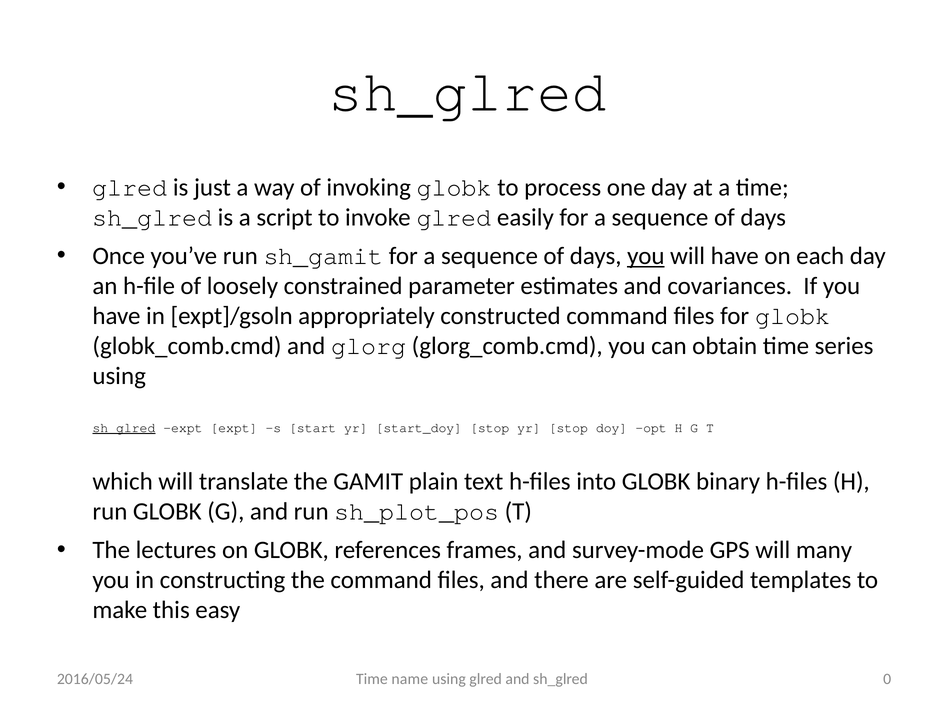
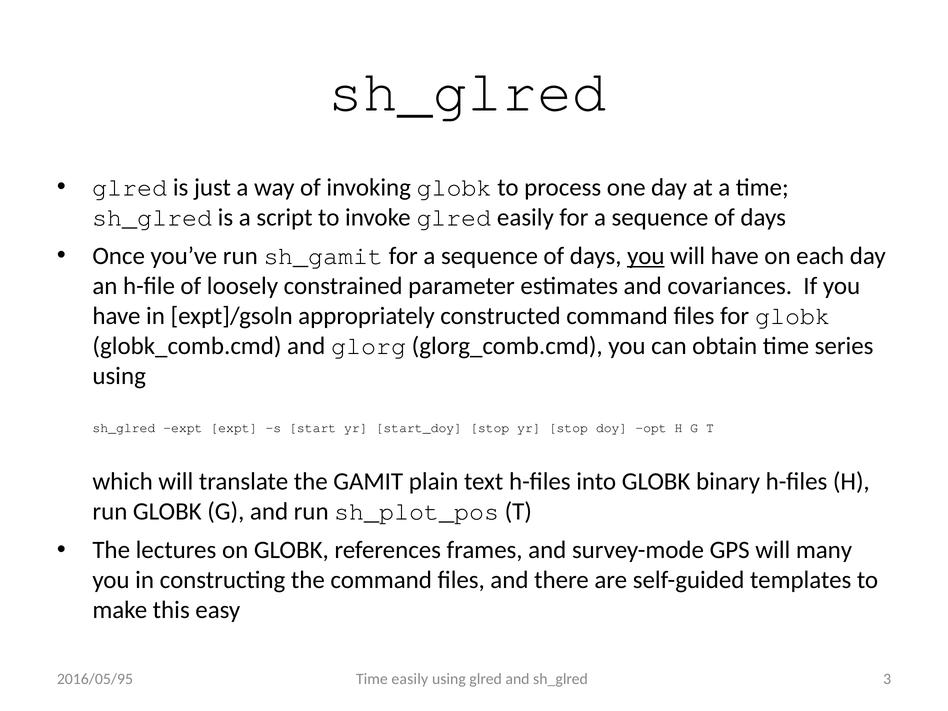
sh_glred underline: present -> none (124, 428)
Time name: name -> easily (410, 679)
0: 0 -> 3 (887, 679)
2016/05/24: 2016/05/24 -> 2016/05/95 (95, 679)
